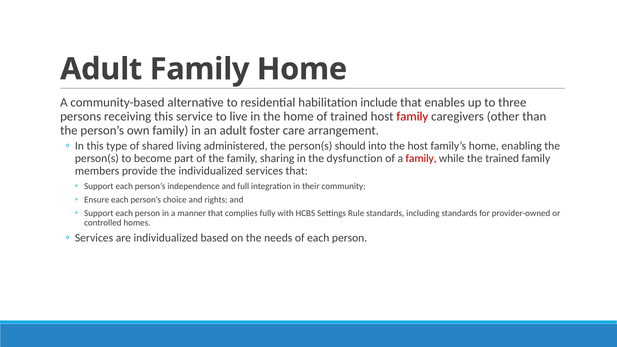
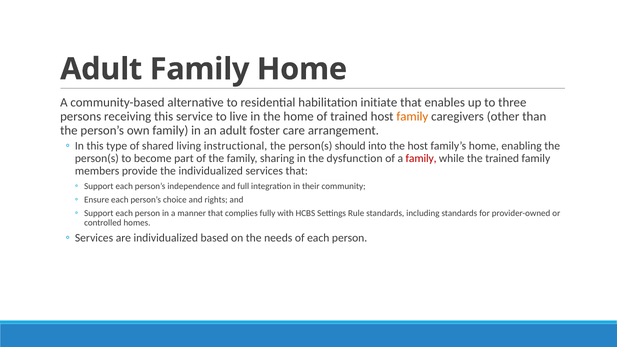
include: include -> initiate (379, 103)
family colour: red -> orange (412, 116)
administered: administered -> instructional (236, 146)
